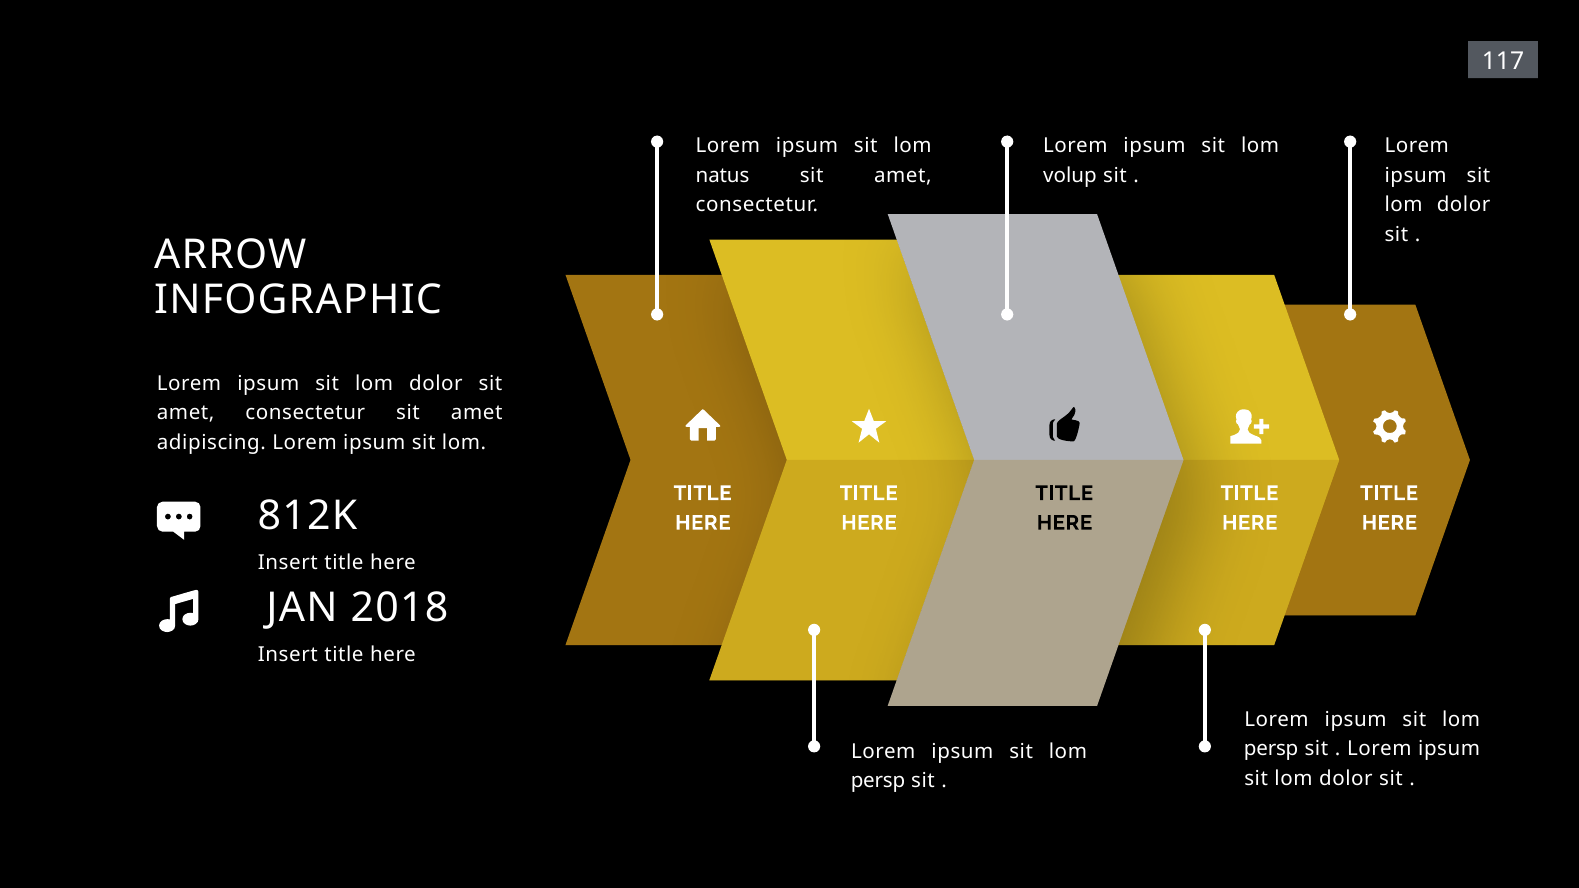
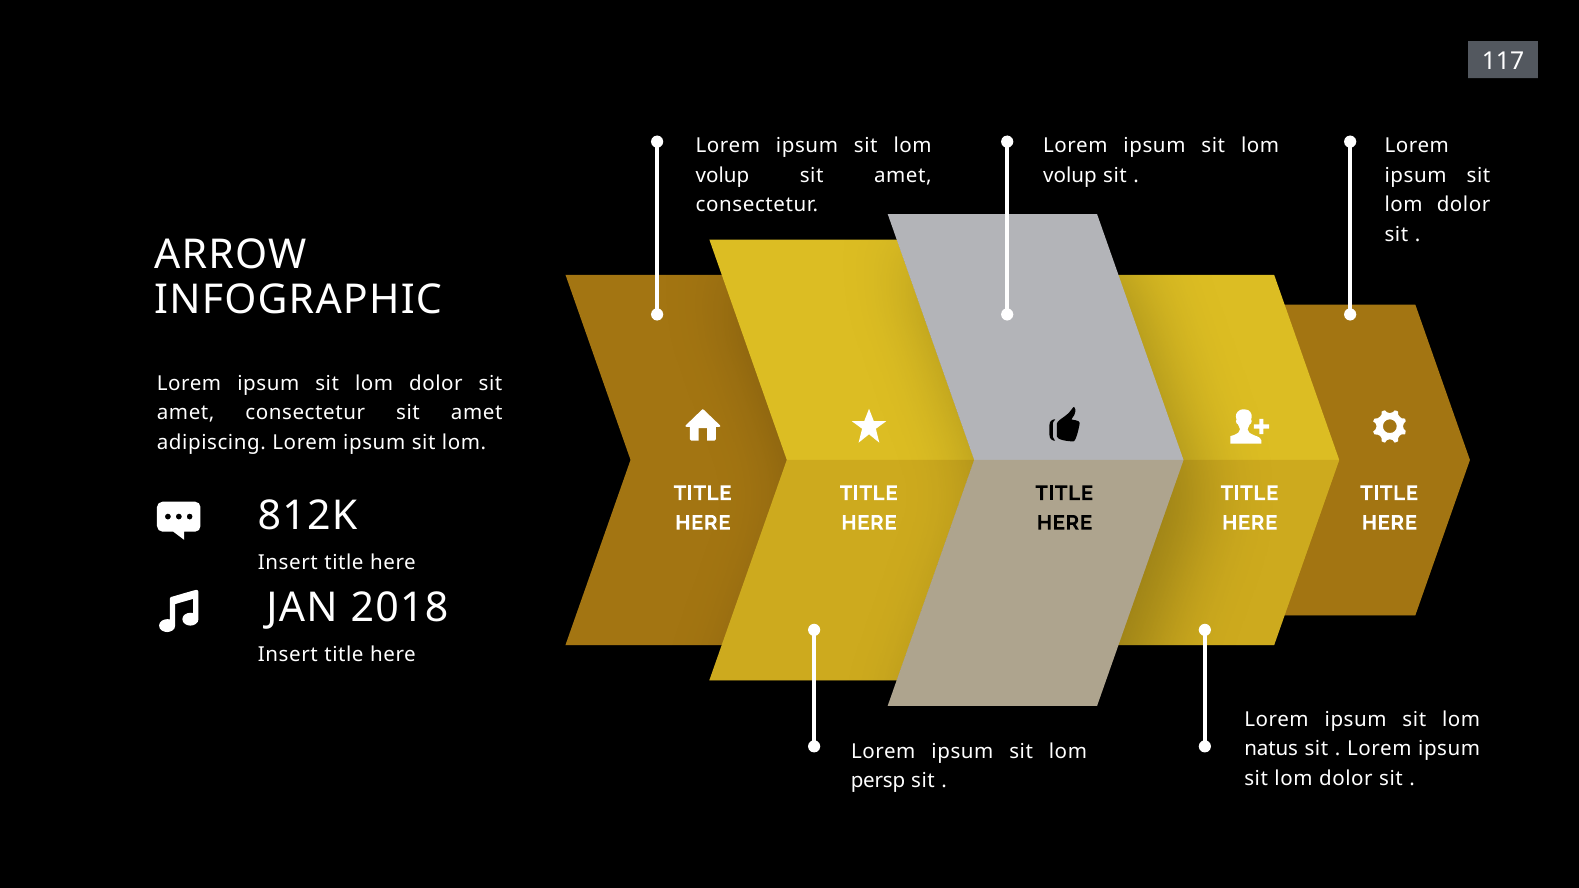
natus: natus -> volup (722, 175)
persp: persp -> natus (1271, 749)
